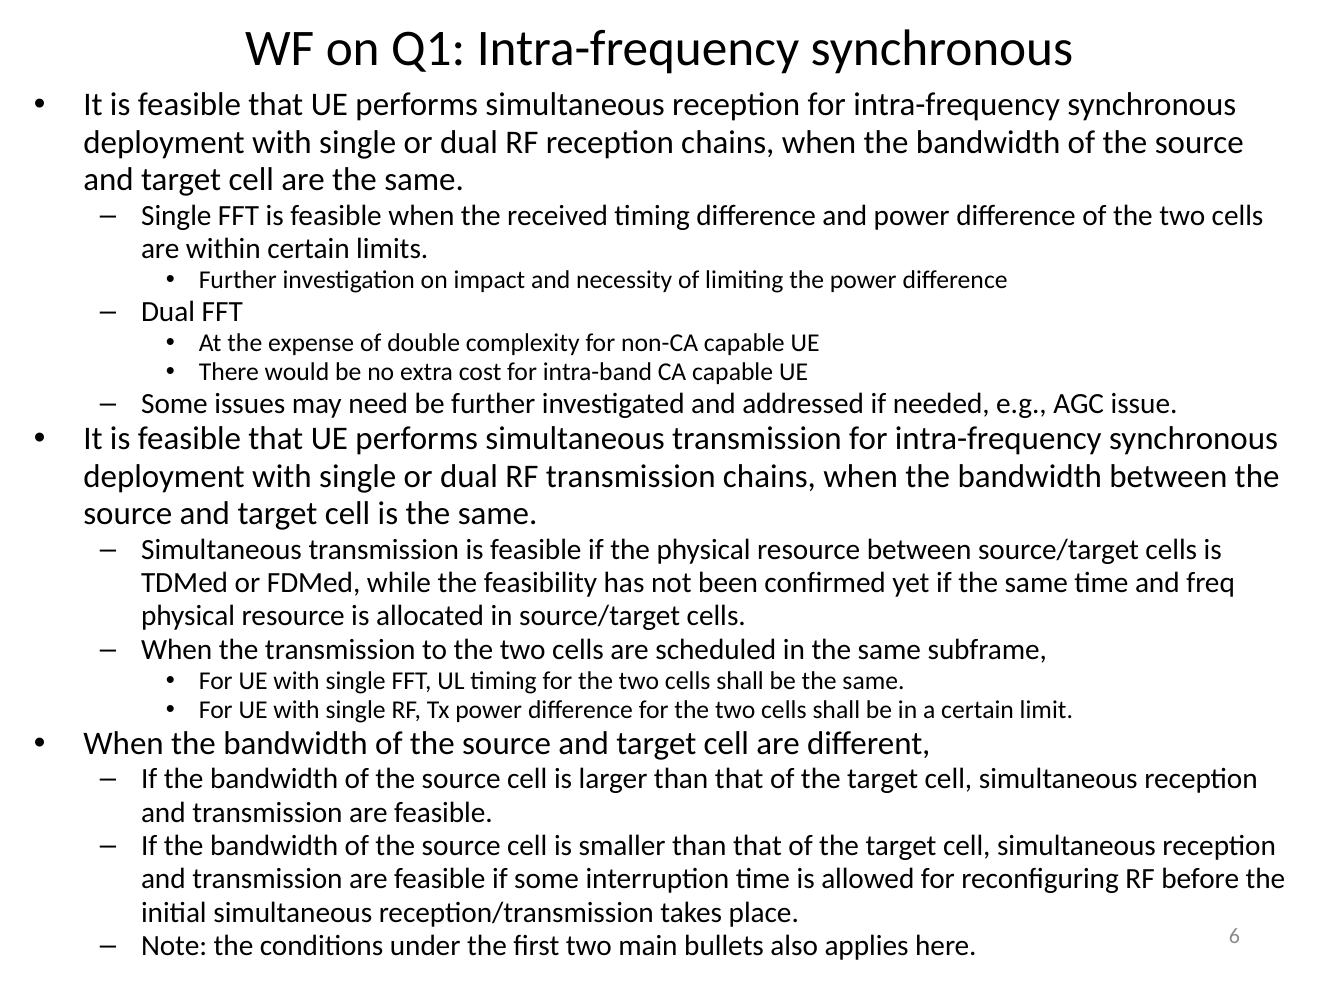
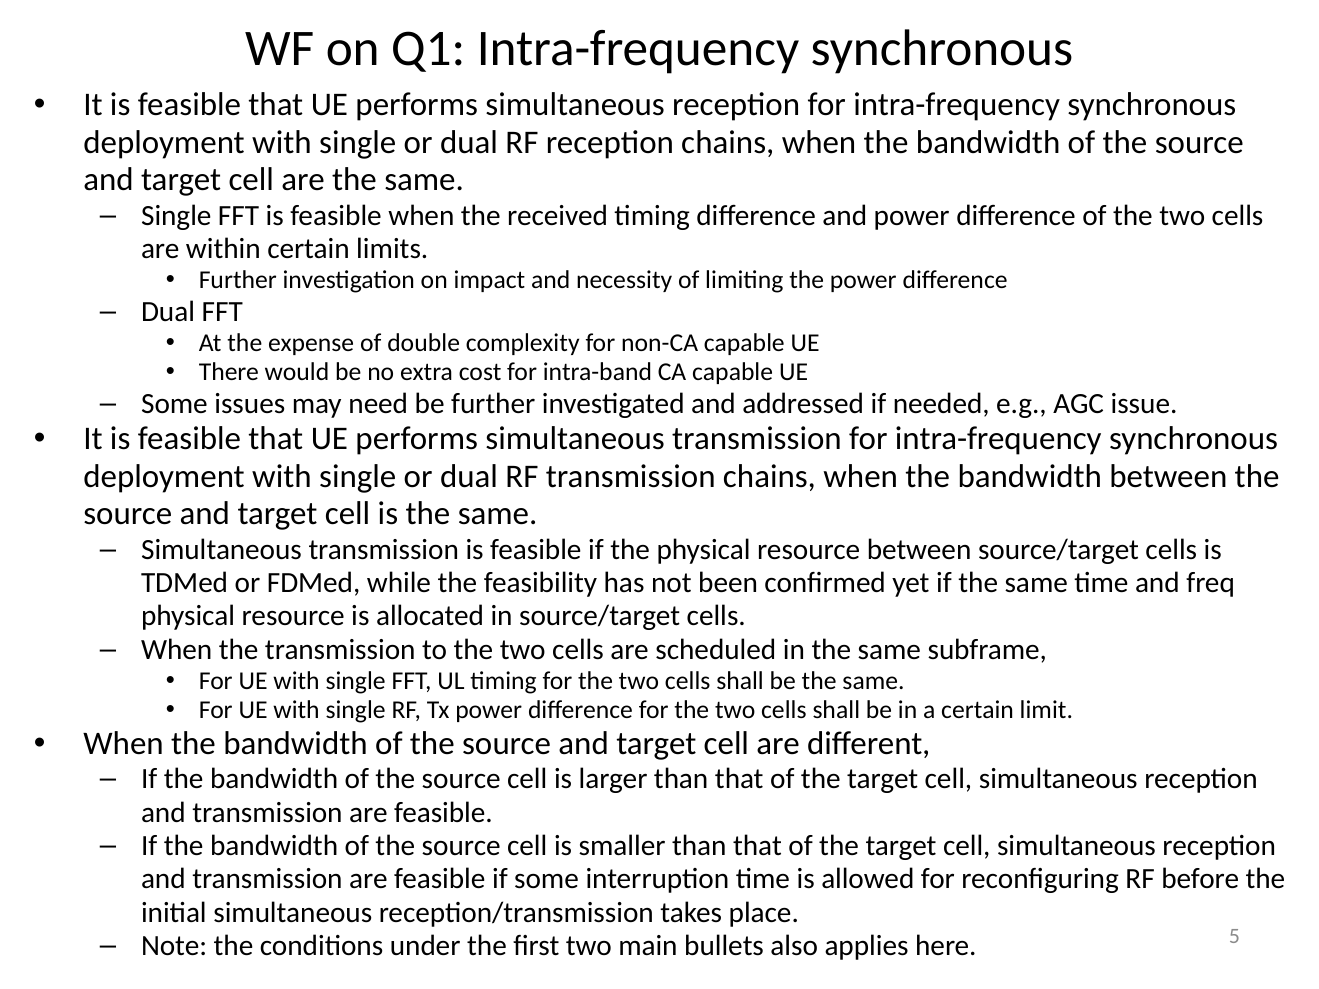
6: 6 -> 5 (1234, 937)
